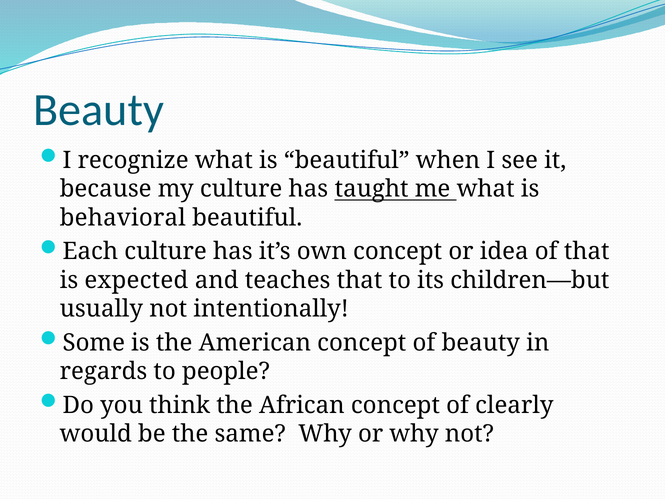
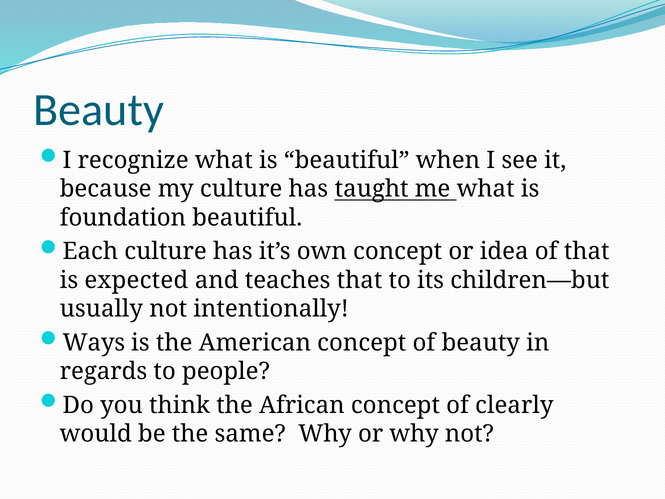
behavioral: behavioral -> foundation (123, 218)
Some: Some -> Ways (94, 342)
